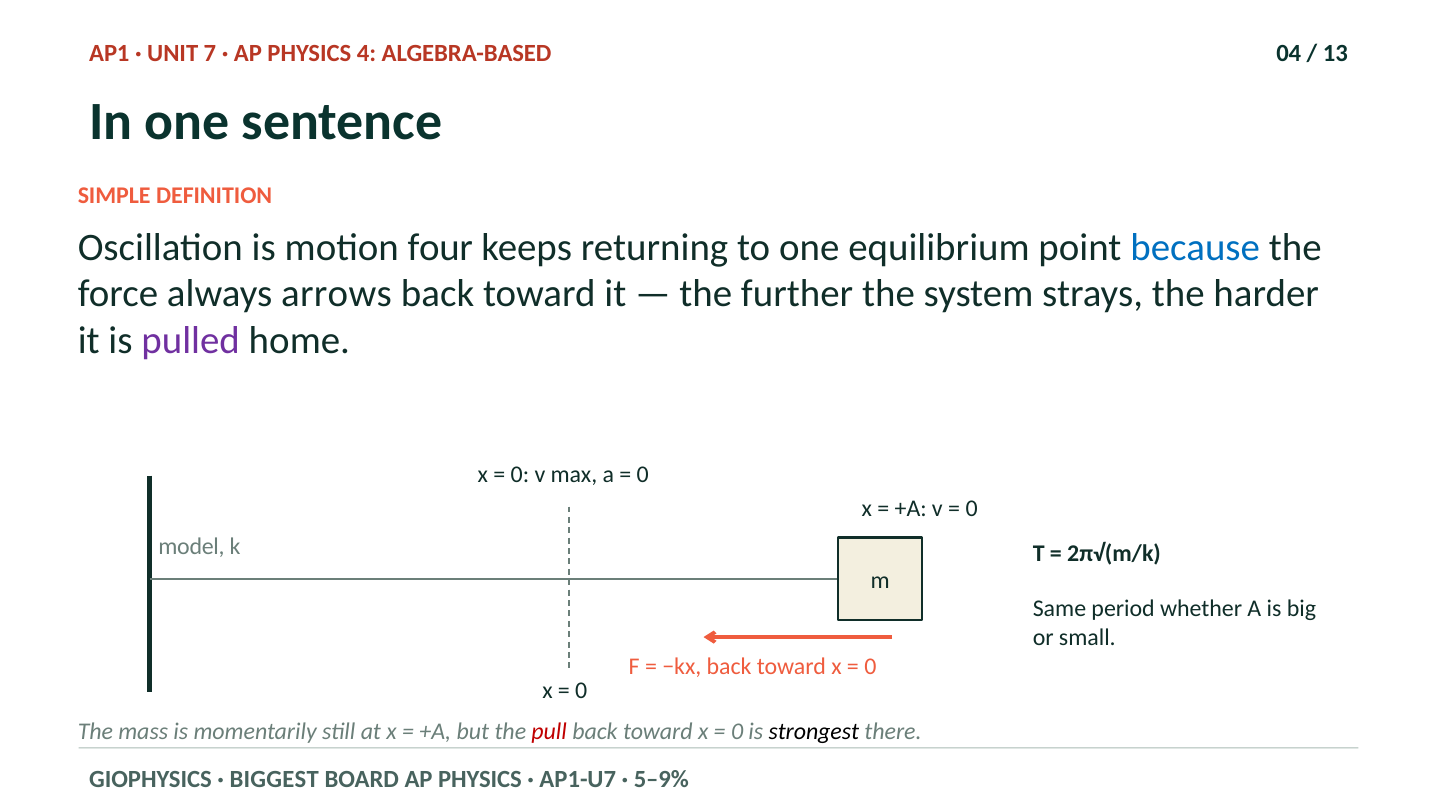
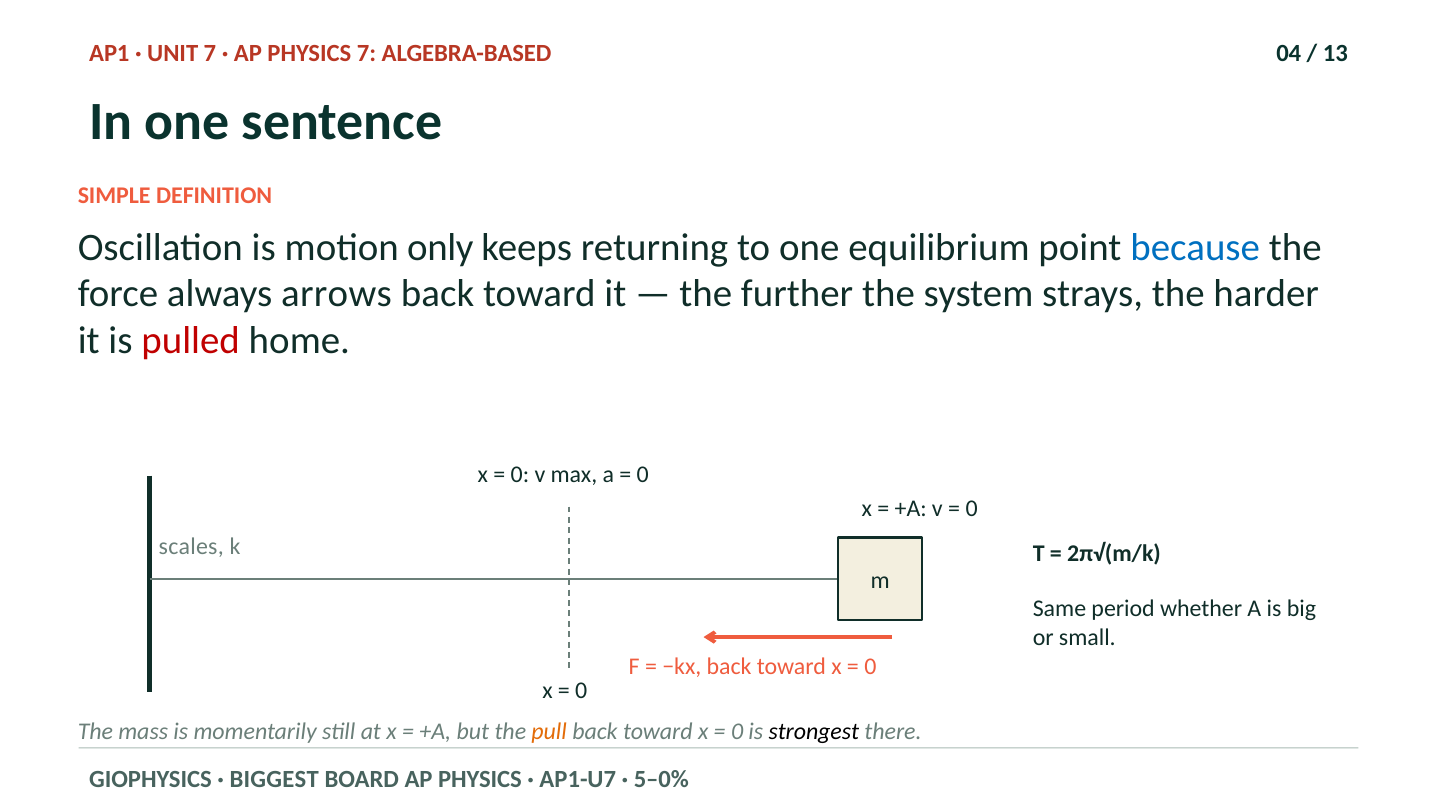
PHYSICS 4: 4 -> 7 (366, 53)
four: four -> only (440, 248)
pulled colour: purple -> red (191, 341)
model: model -> scales (191, 547)
pull colour: red -> orange (549, 731)
5–9%: 5–9% -> 5–0% (661, 780)
